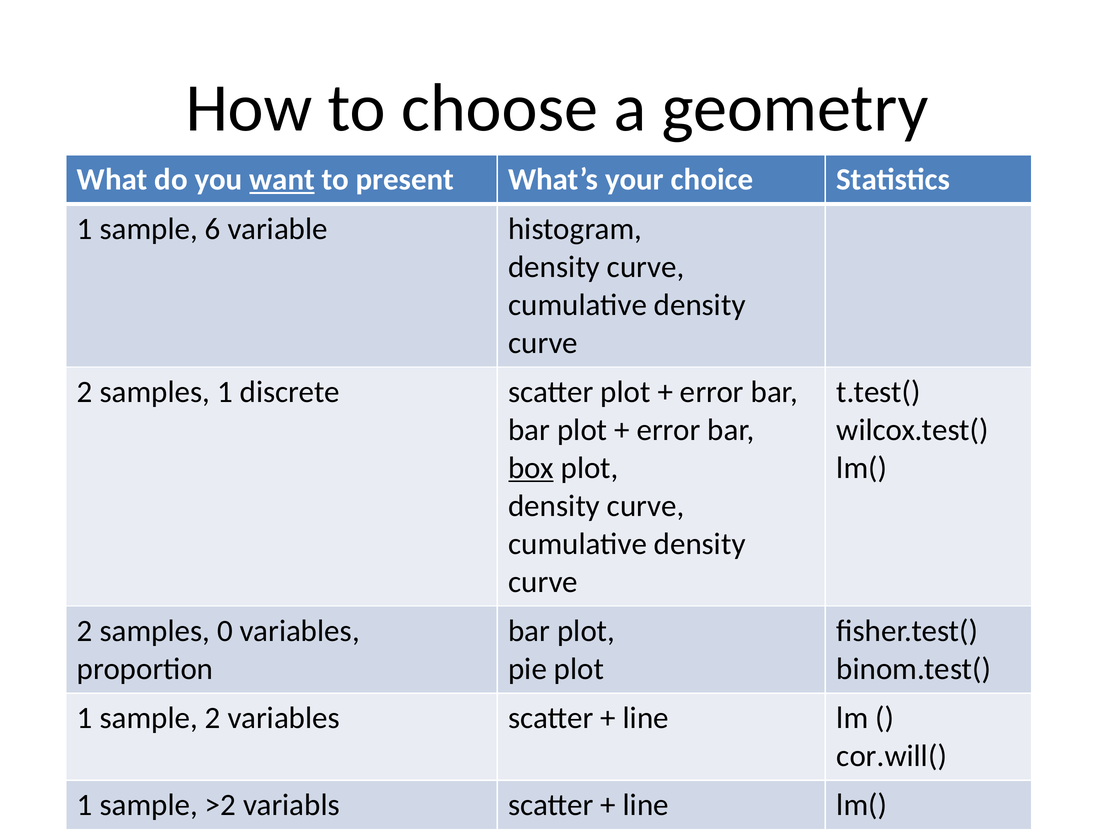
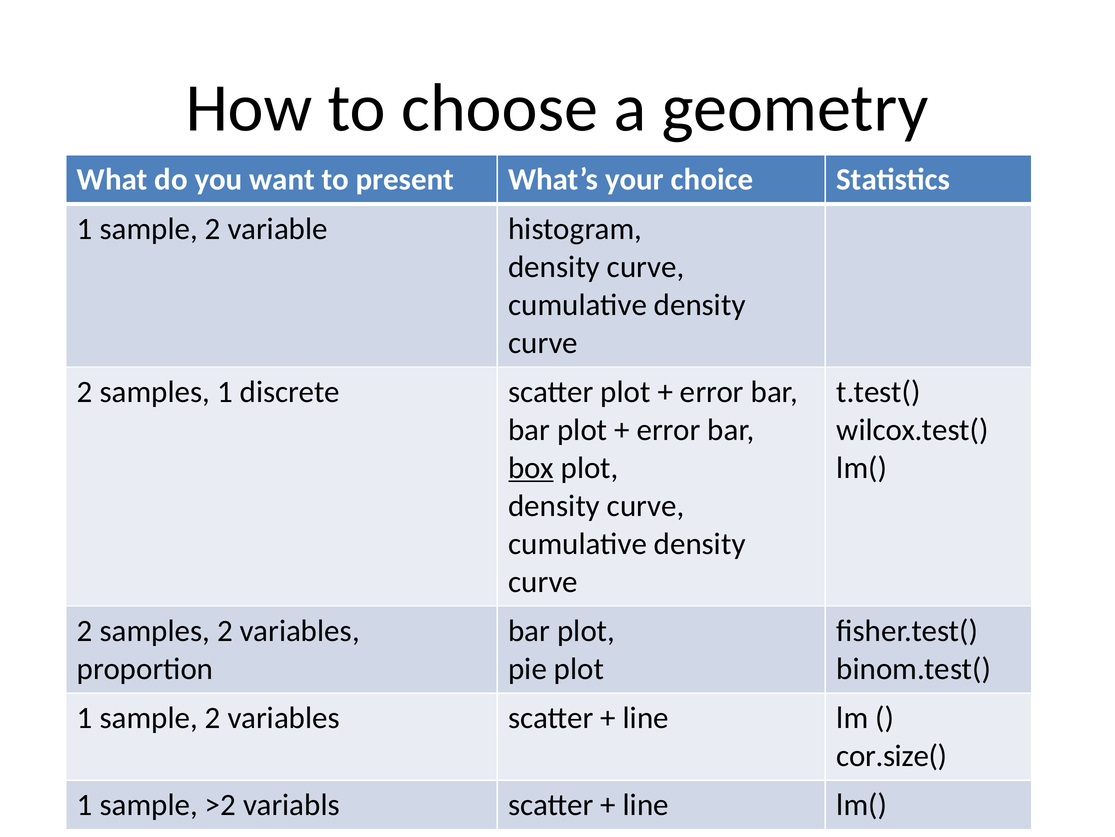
want underline: present -> none (282, 180)
6: 6 -> 2 (213, 229)
samples 0: 0 -> 2 (225, 630)
cor.will(: cor.will( -> cor.size( (892, 755)
